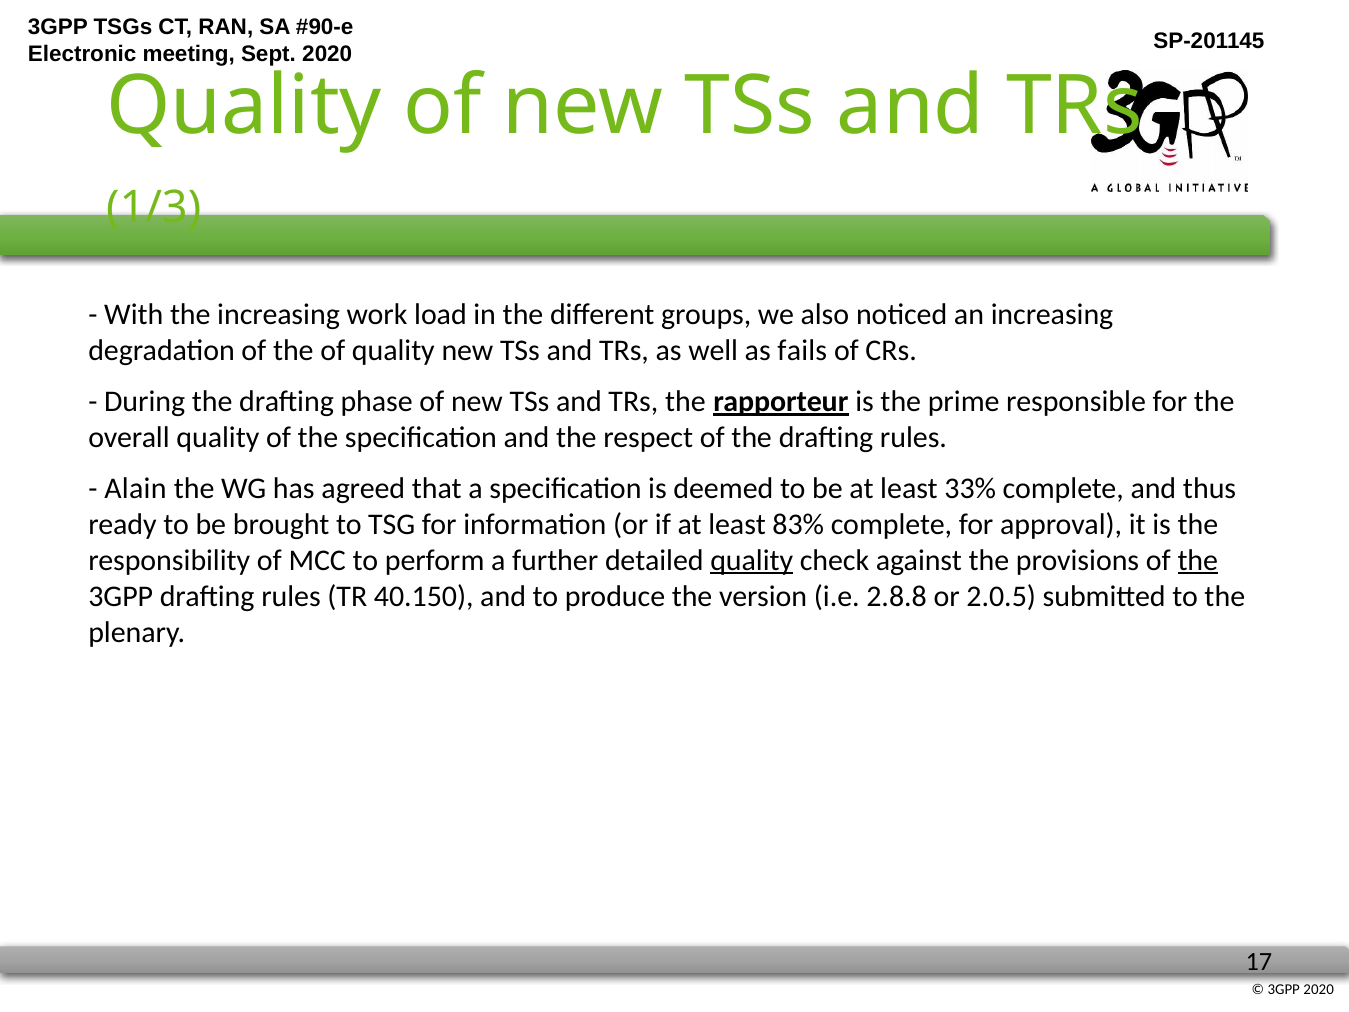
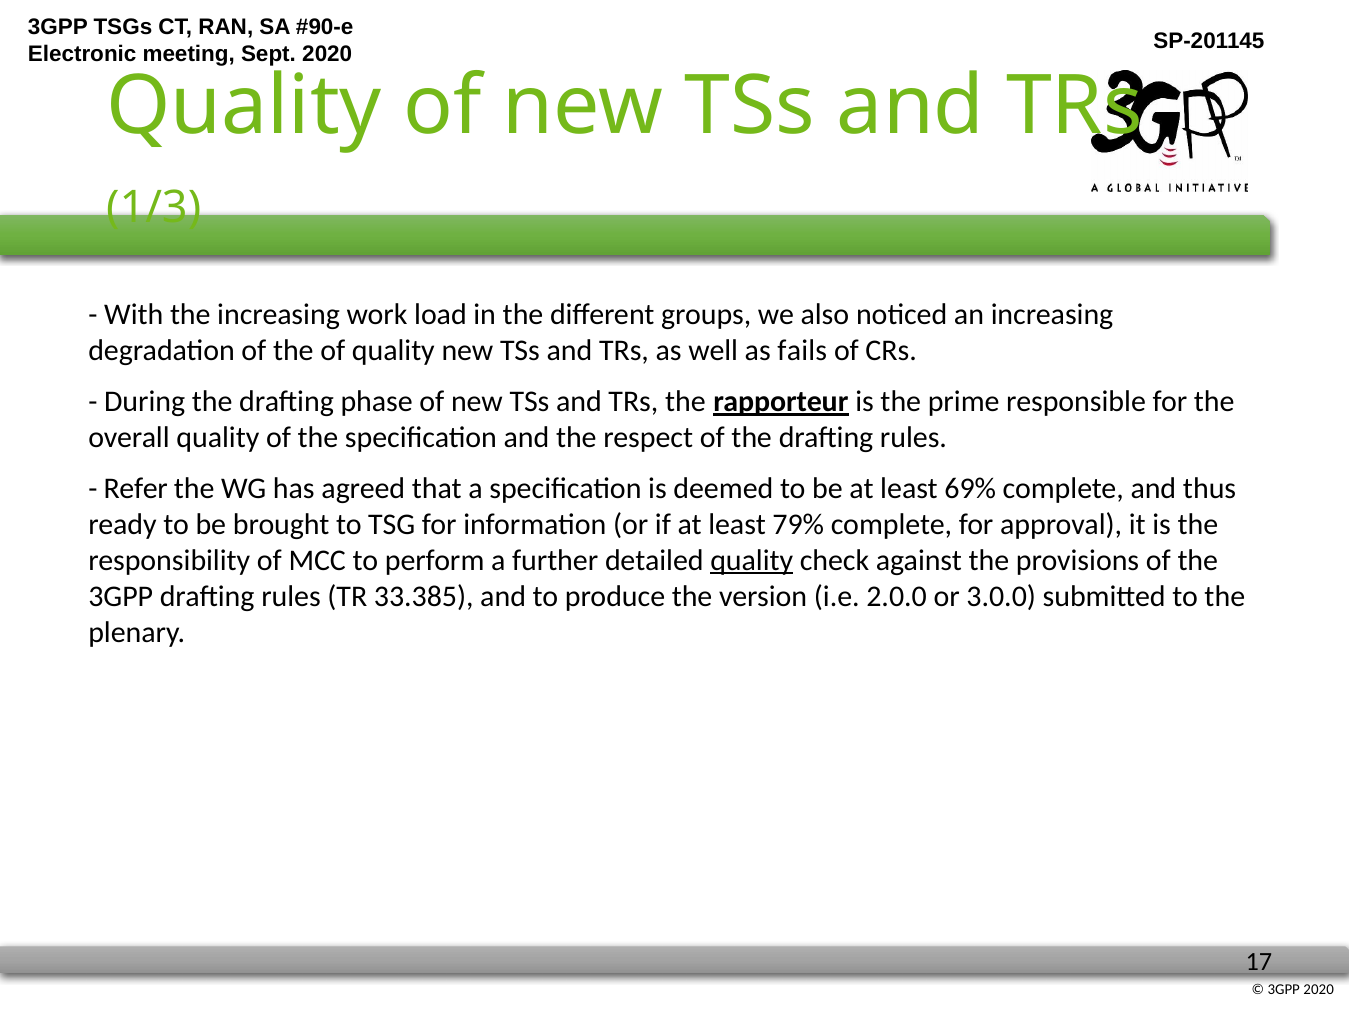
Alain: Alain -> Refer (136, 488)
33%: 33% -> 69% (970, 488)
83%: 83% -> 79% (798, 524)
the underline: present -> none (1198, 560)
40.150: 40.150 -> 33.385 (424, 596)
2.8.8: 2.8.8 -> 2.0.0 (897, 596)
2.0.5: 2.0.5 -> 3.0.0 (1001, 596)
